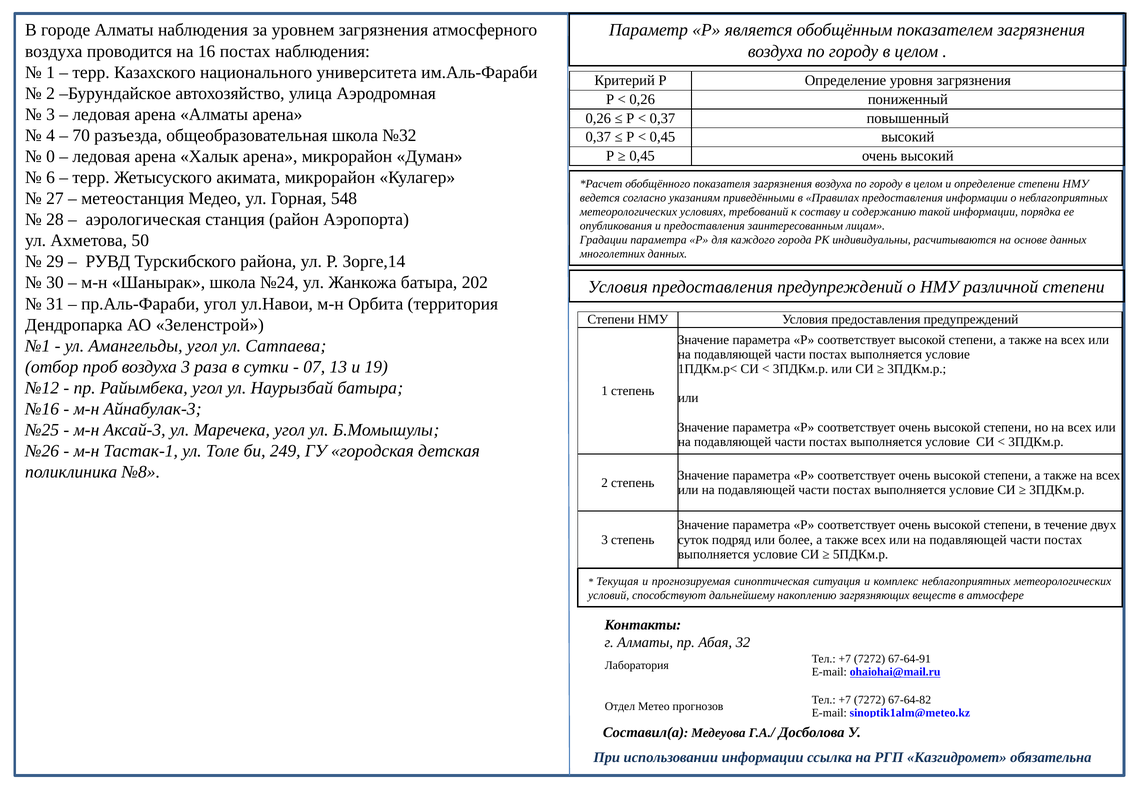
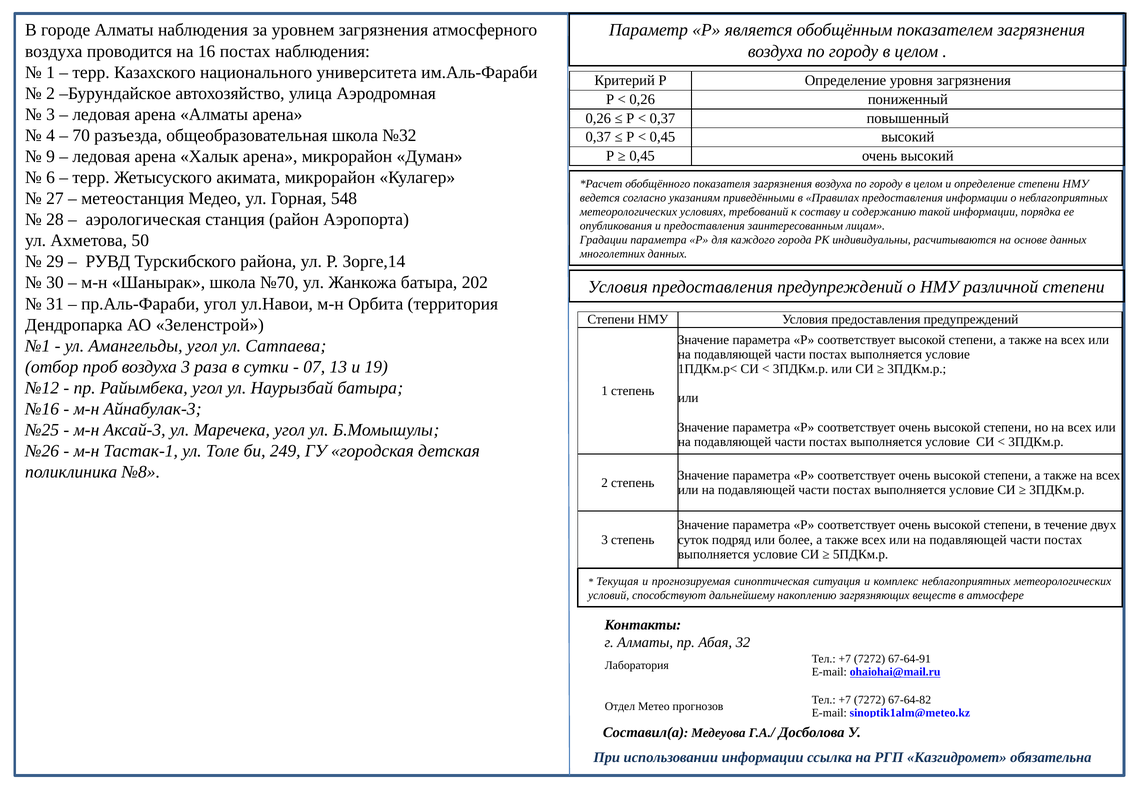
0: 0 -> 9 (51, 156)
№24: №24 -> №70 (279, 283)
